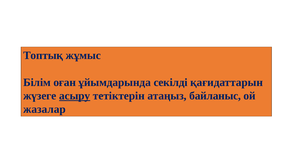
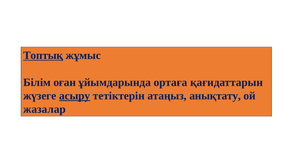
Топтық underline: none -> present (43, 56)
секілді: секілді -> ортаға (171, 82)
байланыс: байланыс -> анықтату (215, 96)
